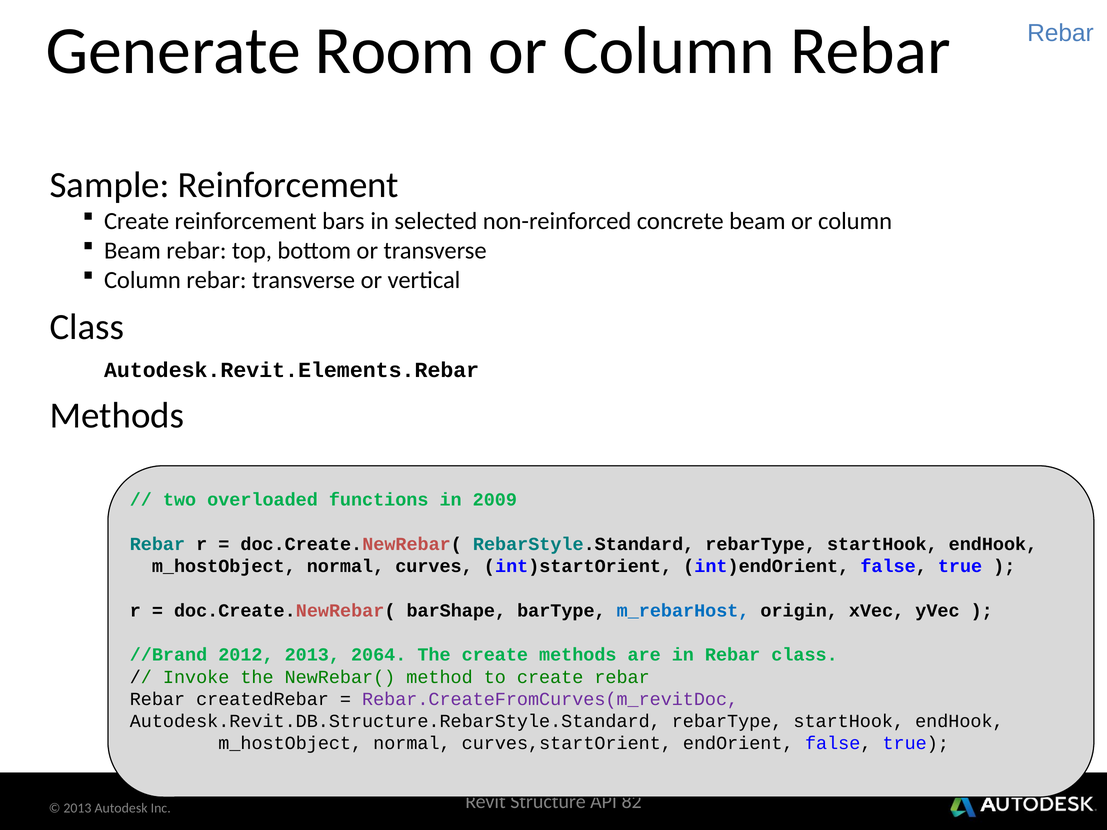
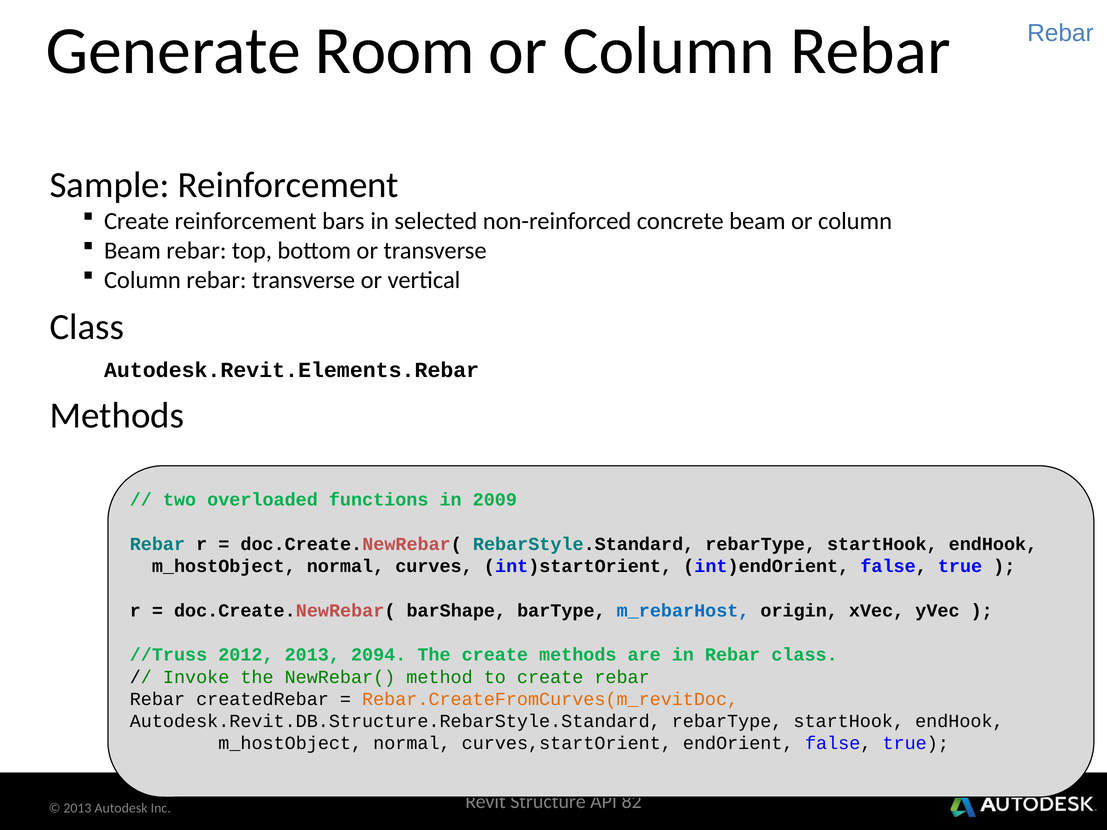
//Brand: //Brand -> //Truss (169, 655)
2064: 2064 -> 2094 (379, 655)
Rebar.CreateFromCurves(m_revitDoc colour: purple -> orange (550, 699)
